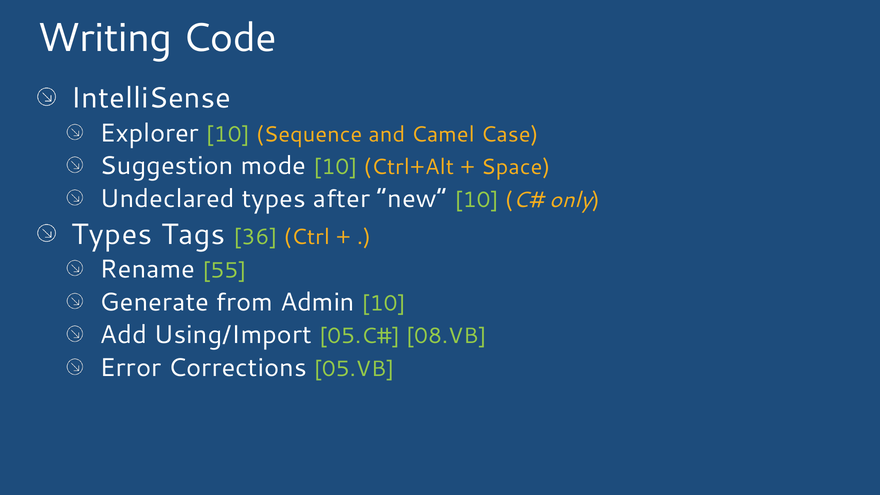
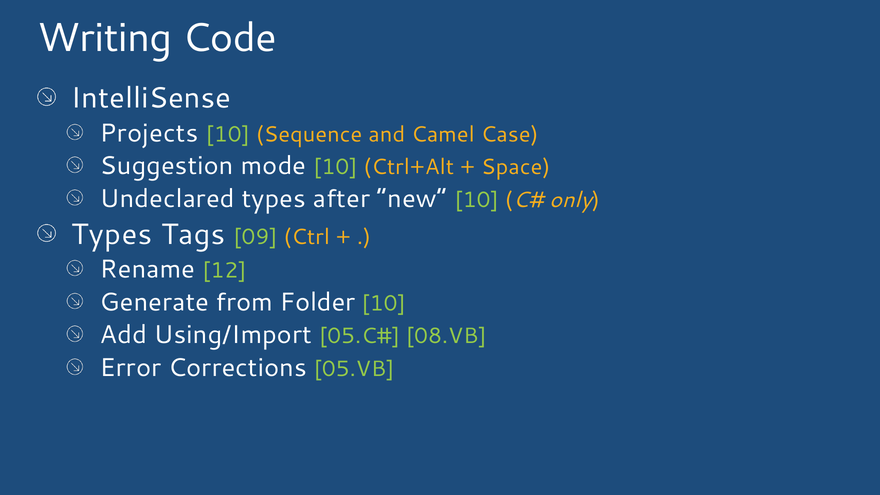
Explorer: Explorer -> Projects (149, 133)
36: 36 -> 09 (255, 237)
55: 55 -> 12 (224, 271)
Admin: Admin -> Folder (317, 302)
